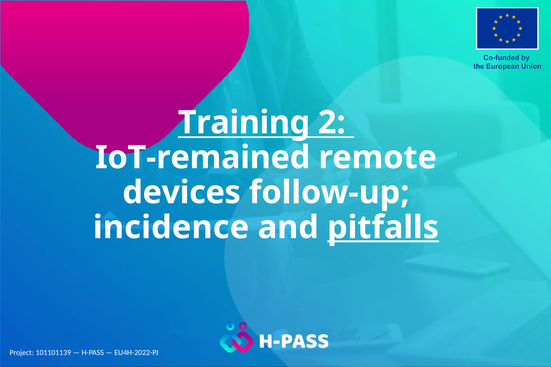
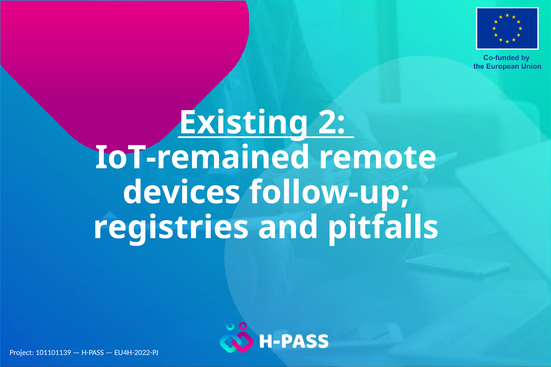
Training: Training -> Existing (244, 123)
incidence: incidence -> registries (171, 228)
pitfalls underline: present -> none (383, 228)
